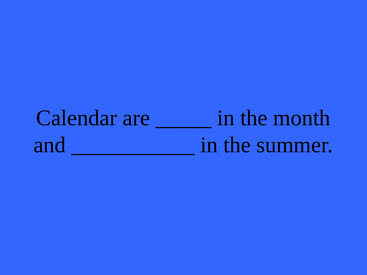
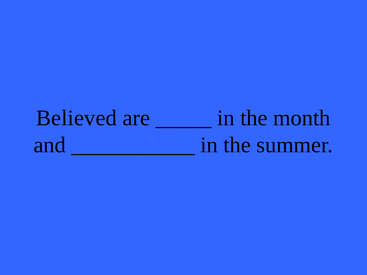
Calendar: Calendar -> Believed (76, 118)
